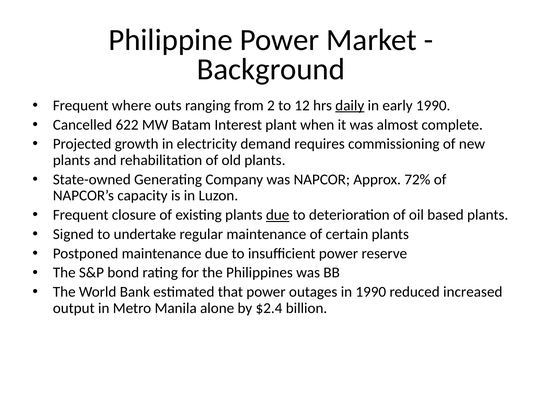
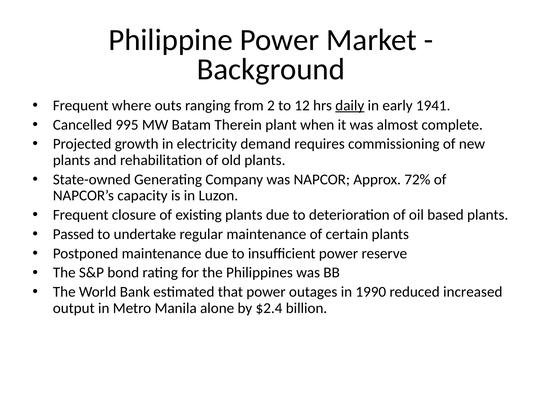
early 1990: 1990 -> 1941 (433, 106)
622: 622 -> 995 (127, 125)
Interest: Interest -> Therein (238, 125)
due underline: present -> none (278, 215)
Signed: Signed -> Passed (73, 234)
